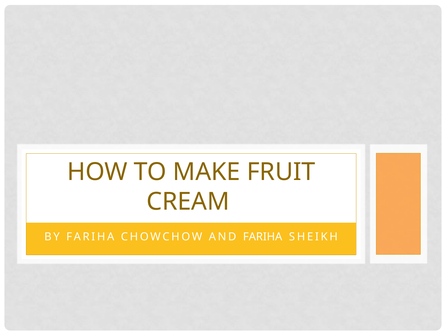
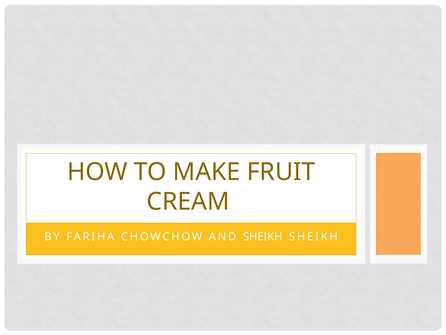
AND FARIHA: FARIHA -> SHEIKH (263, 236)
